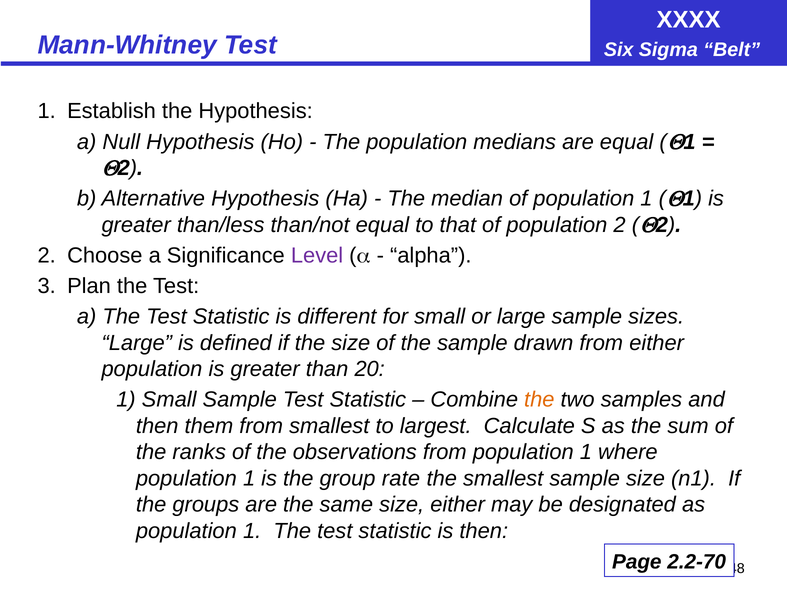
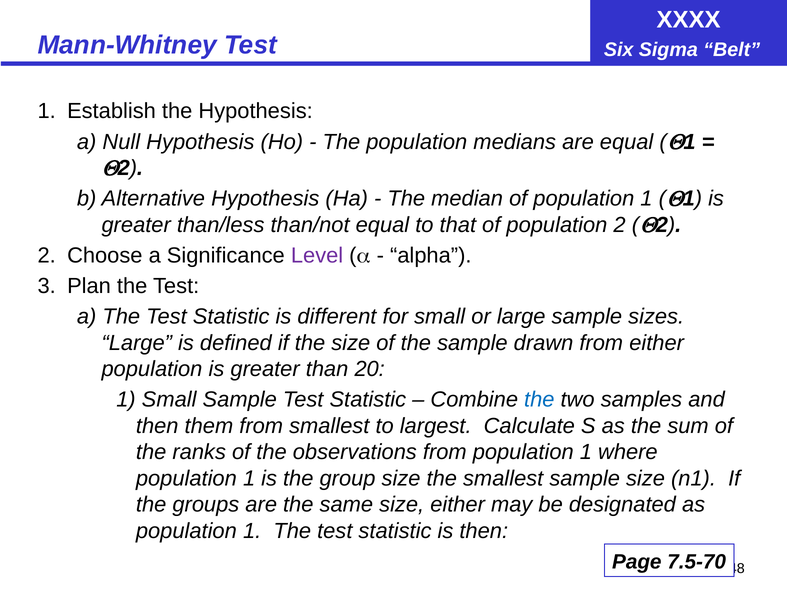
the colour: orange -> blue (539, 400)
group rate: rate -> size (401, 479)
2.2-70: 2.2-70 -> 7.5-70 (697, 562)
